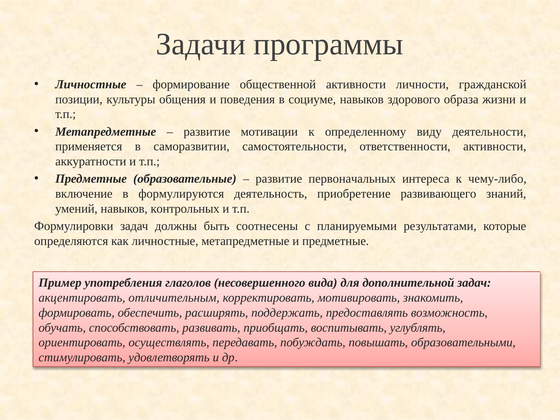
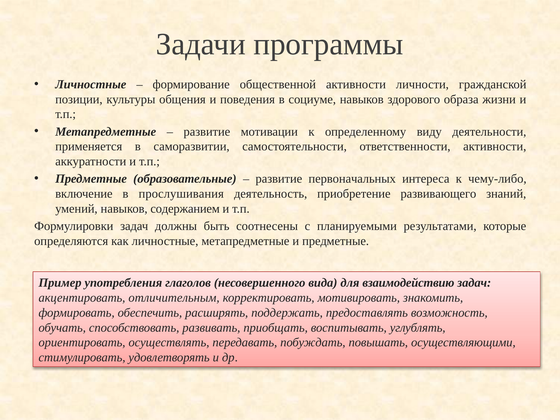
формулируются: формулируются -> прослушивания (181, 194)
контрольных: контрольных -> содержанием (185, 209)
дополнительной: дополнительной -> взаимодействию (408, 283)
образовательными: образовательными -> осуществляющими (463, 343)
